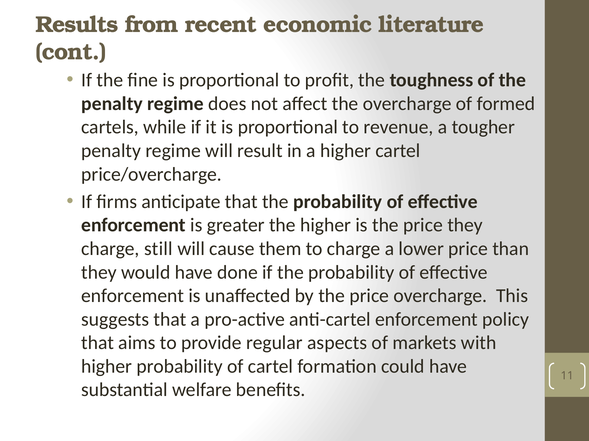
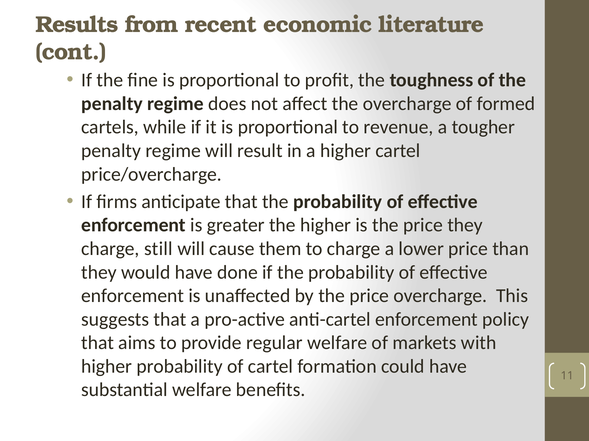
regular aspects: aspects -> welfare (337, 343)
